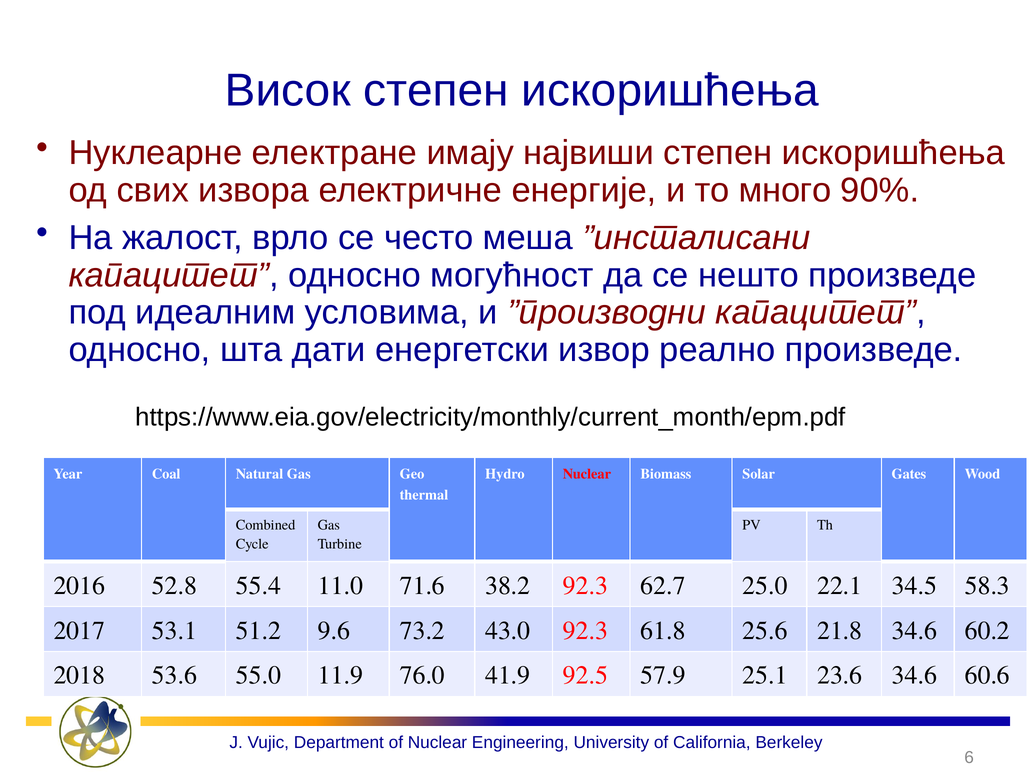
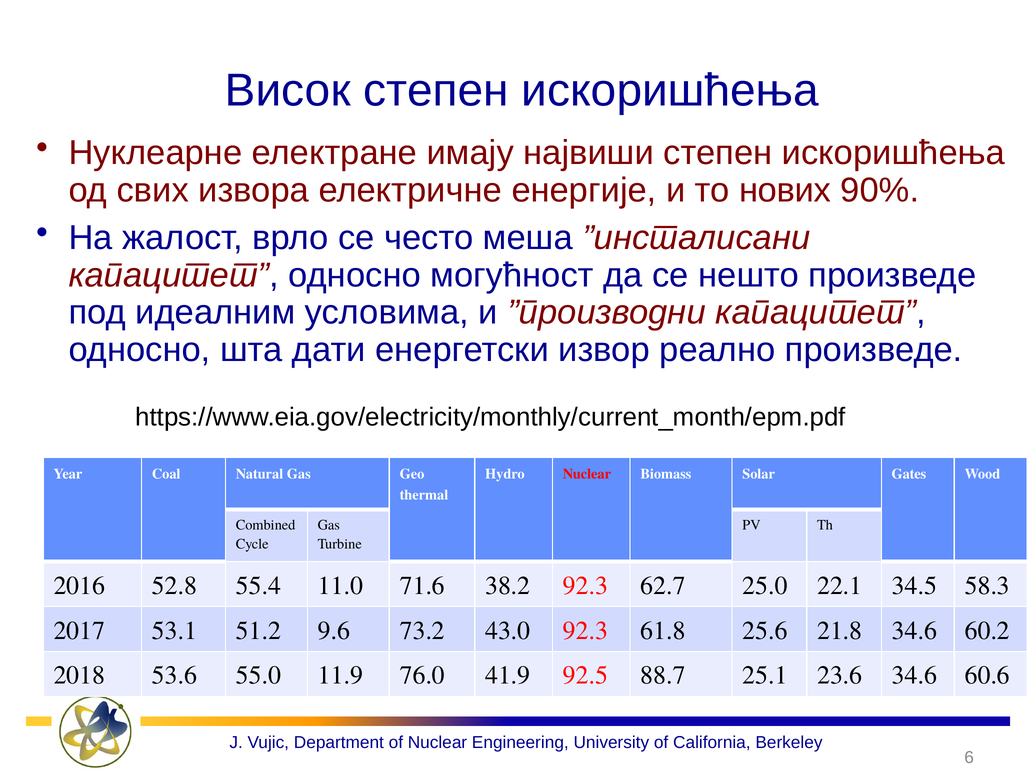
много: много -> нових (785, 190)
57.9: 57.9 -> 88.7 (663, 675)
